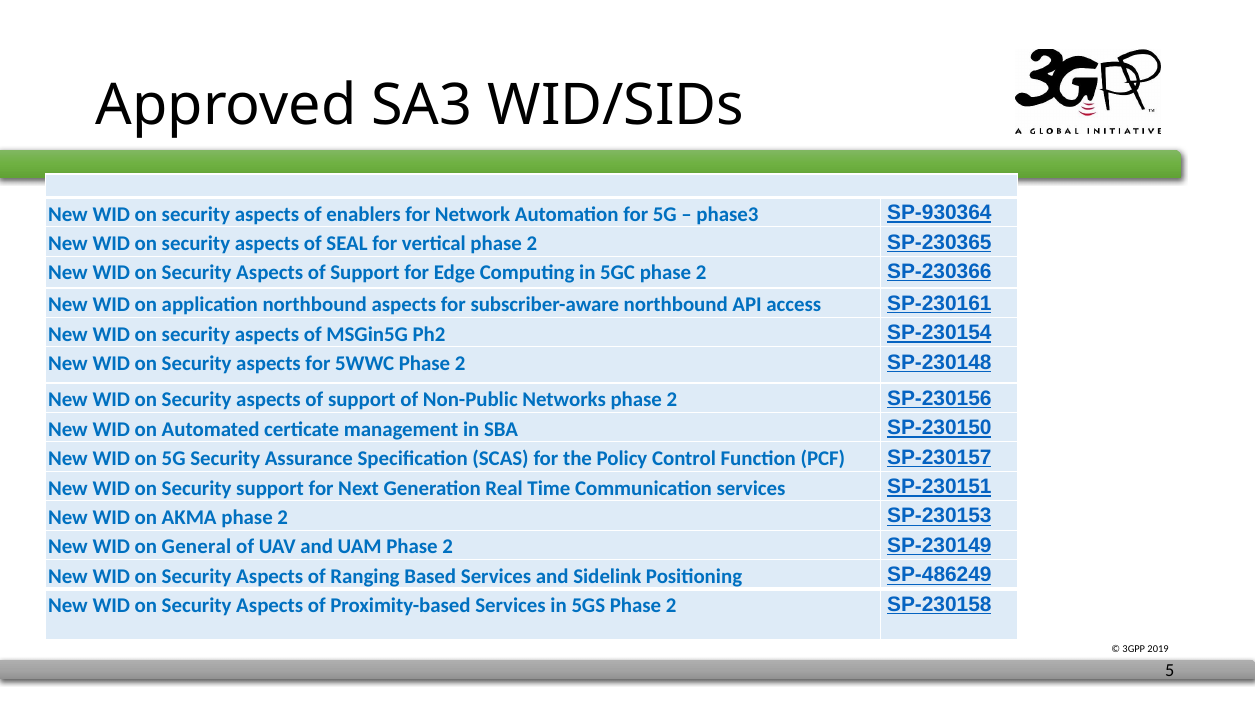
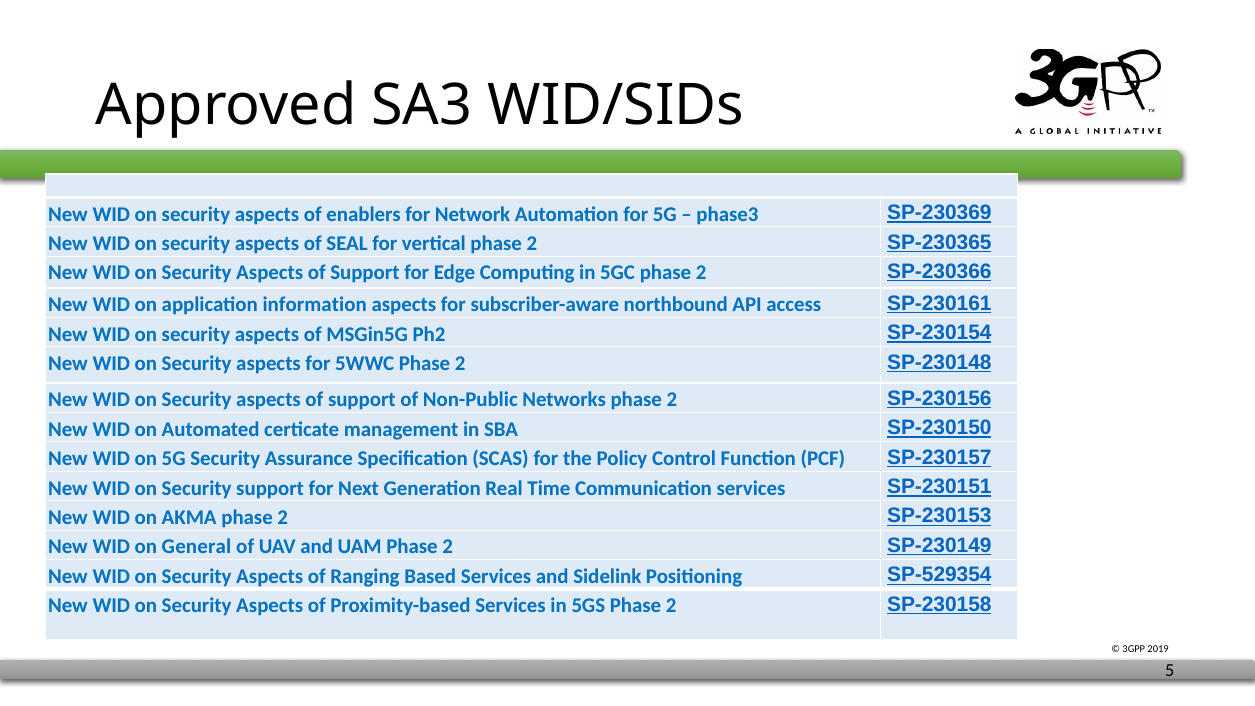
SP-930364: SP-930364 -> SP-230369 (939, 213)
application northbound: northbound -> information (315, 305)
SP-486249: SP-486249 -> SP-529354 (939, 575)
